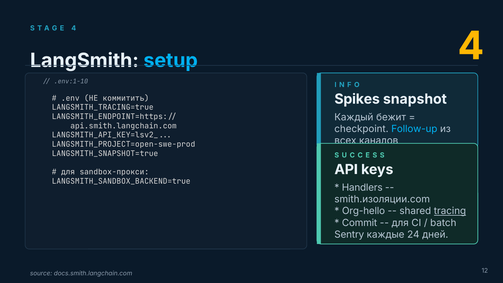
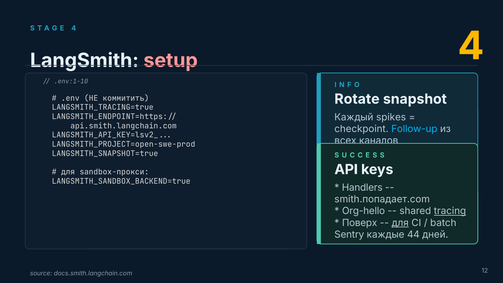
setup colour: light blue -> pink (171, 60)
Spikes: Spikes -> Rotate (357, 99)
бежит: бежит -> spikes (391, 117)
smith.изоляции.com: smith.изоляции.com -> smith.попадает.com (382, 199)
Commit: Commit -> Поверх (360, 223)
для underline: none -> present (400, 223)
24: 24 -> 44 (413, 235)
